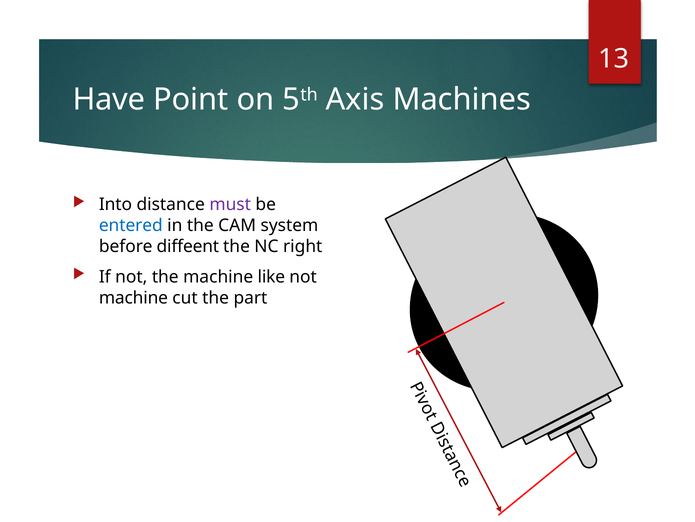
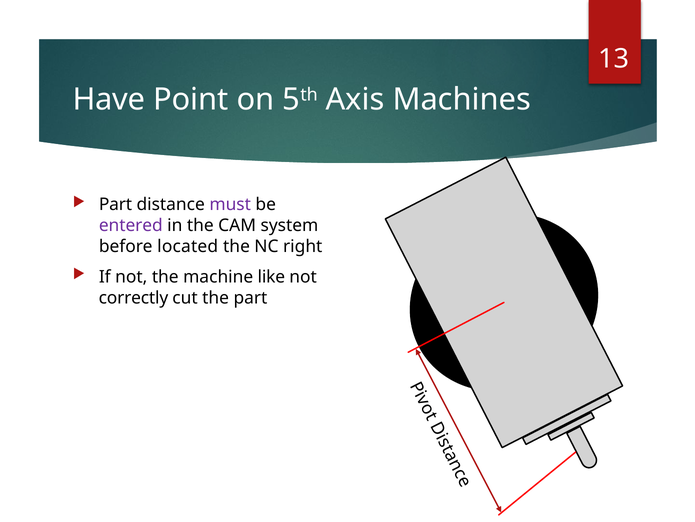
Into: Into -> Part (116, 204)
entered colour: blue -> purple (131, 225)
diffeent: diffeent -> located (188, 246)
machine: machine -> correctly (133, 297)
